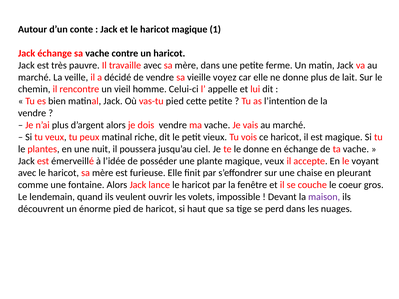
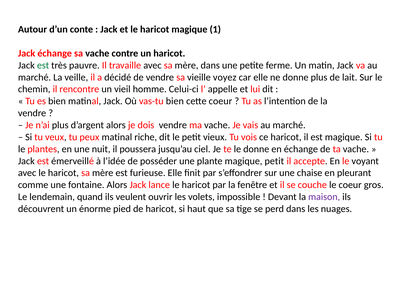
est colour: black -> green (43, 65)
vas-tu pied: pied -> bien (175, 101)
cette petite: petite -> coeur (220, 101)
magique veux: veux -> petit (274, 161)
